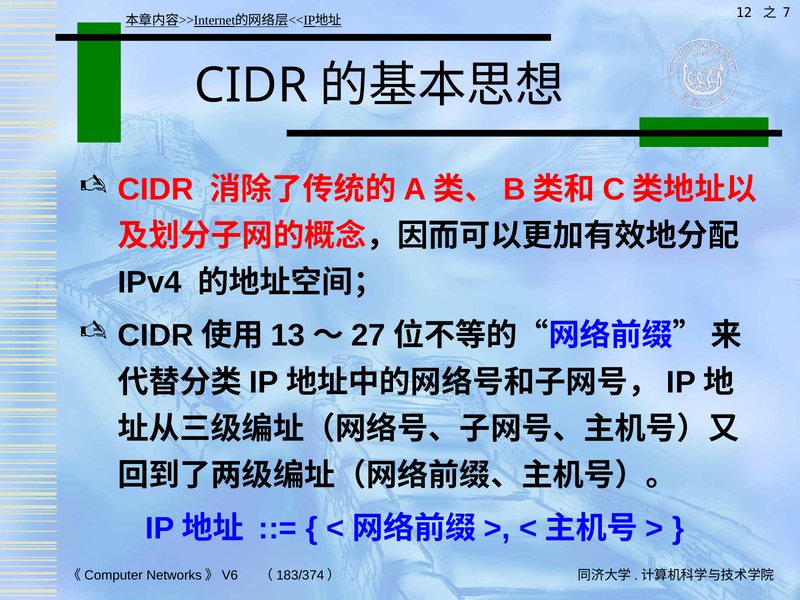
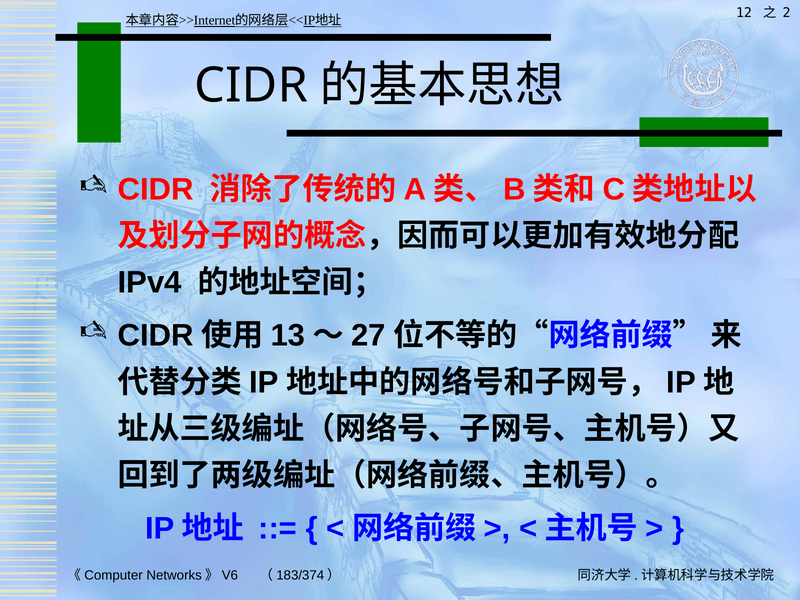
7: 7 -> 2 (787, 13)
